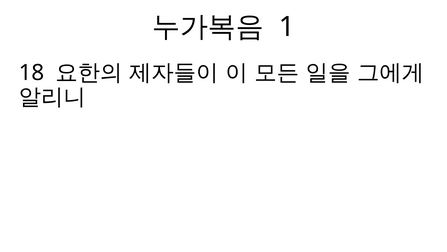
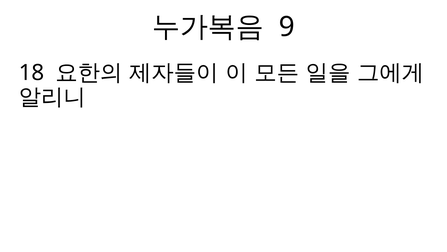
1: 1 -> 9 (287, 27)
